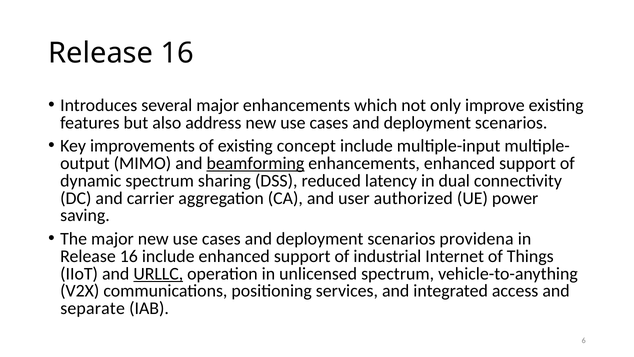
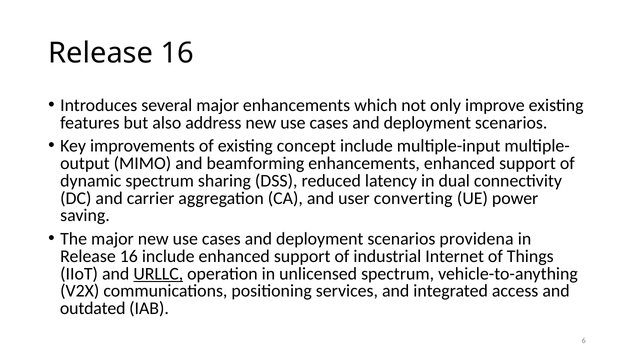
beamforming underline: present -> none (255, 163)
authorized: authorized -> converting (413, 198)
separate: separate -> outdated (93, 308)
